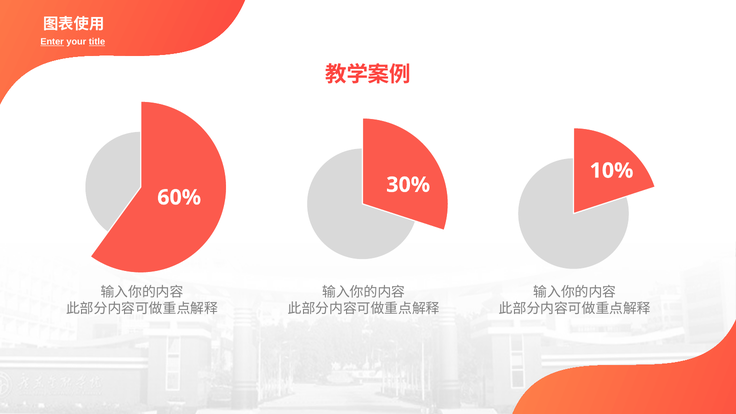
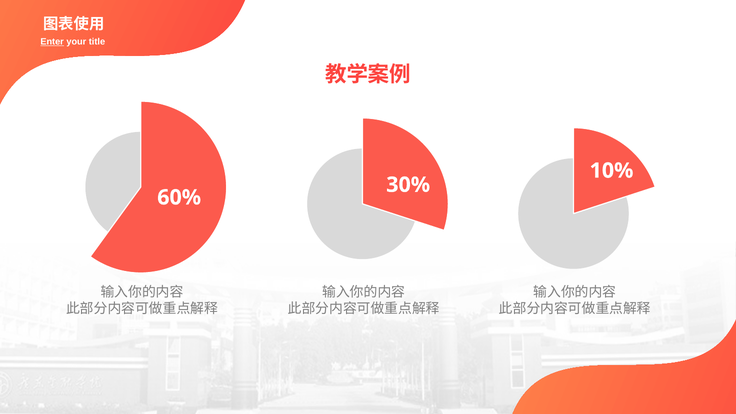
title underline: present -> none (97, 42)
